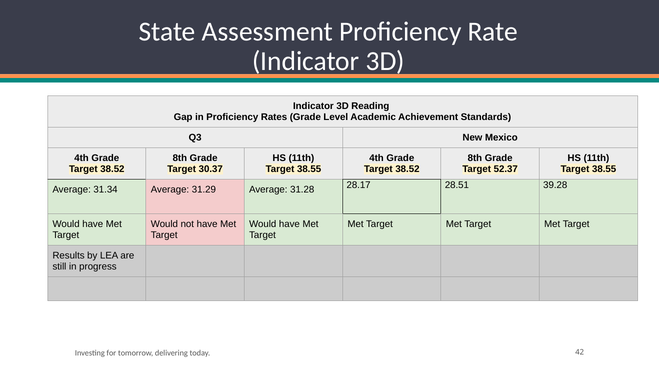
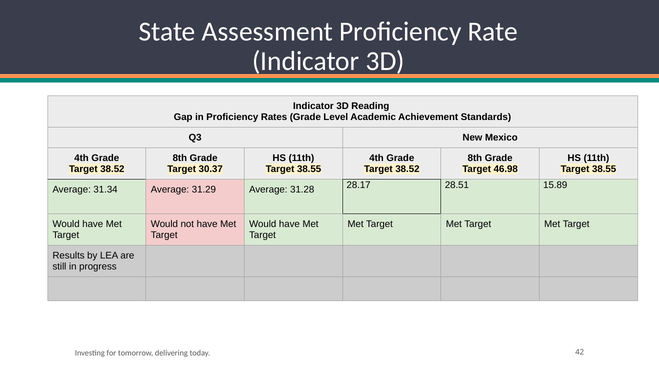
52.37: 52.37 -> 46.98 (506, 169)
39.28: 39.28 -> 15.89 (555, 185)
